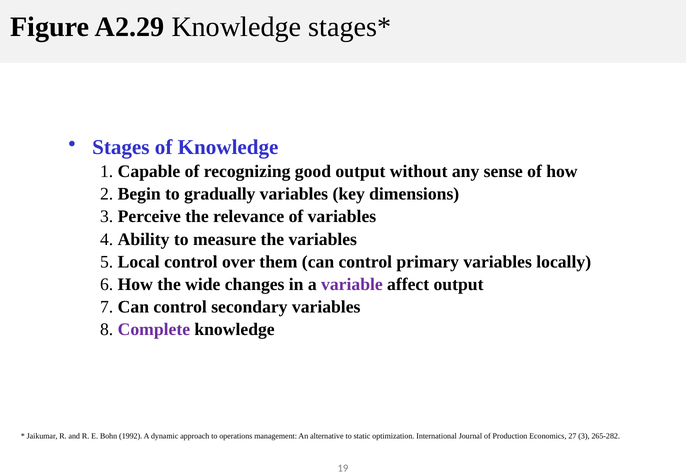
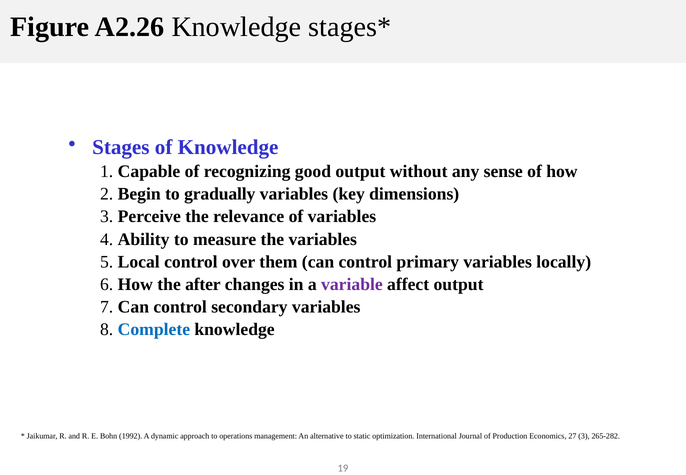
A2.29: A2.29 -> A2.26 (130, 27)
wide: wide -> after (203, 284)
Complete colour: purple -> blue (154, 329)
